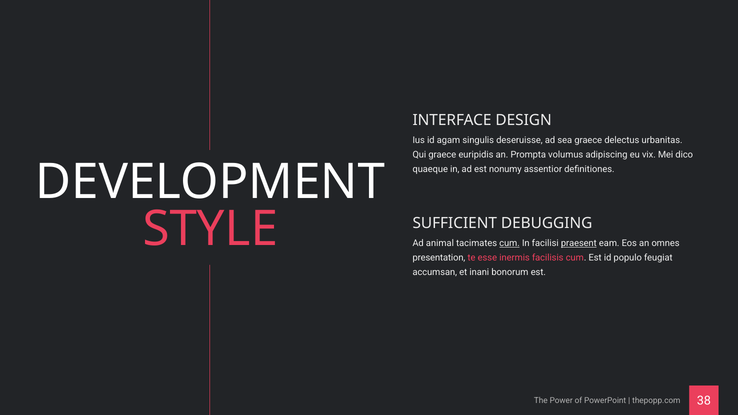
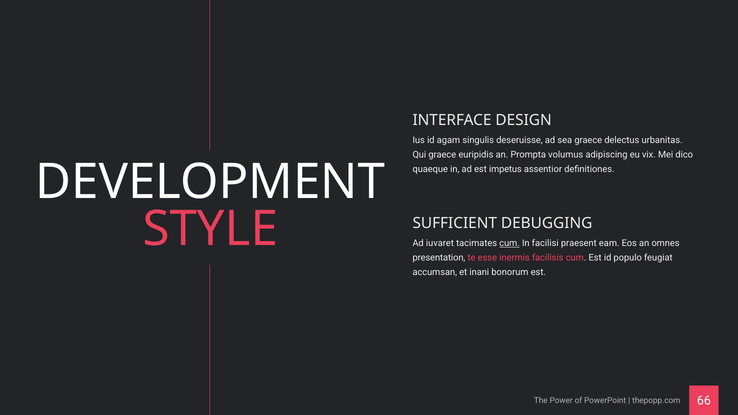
nonumy: nonumy -> impetus (505, 169)
animal: animal -> iuvaret (440, 243)
praesent underline: present -> none (579, 243)
38: 38 -> 66 (704, 401)
